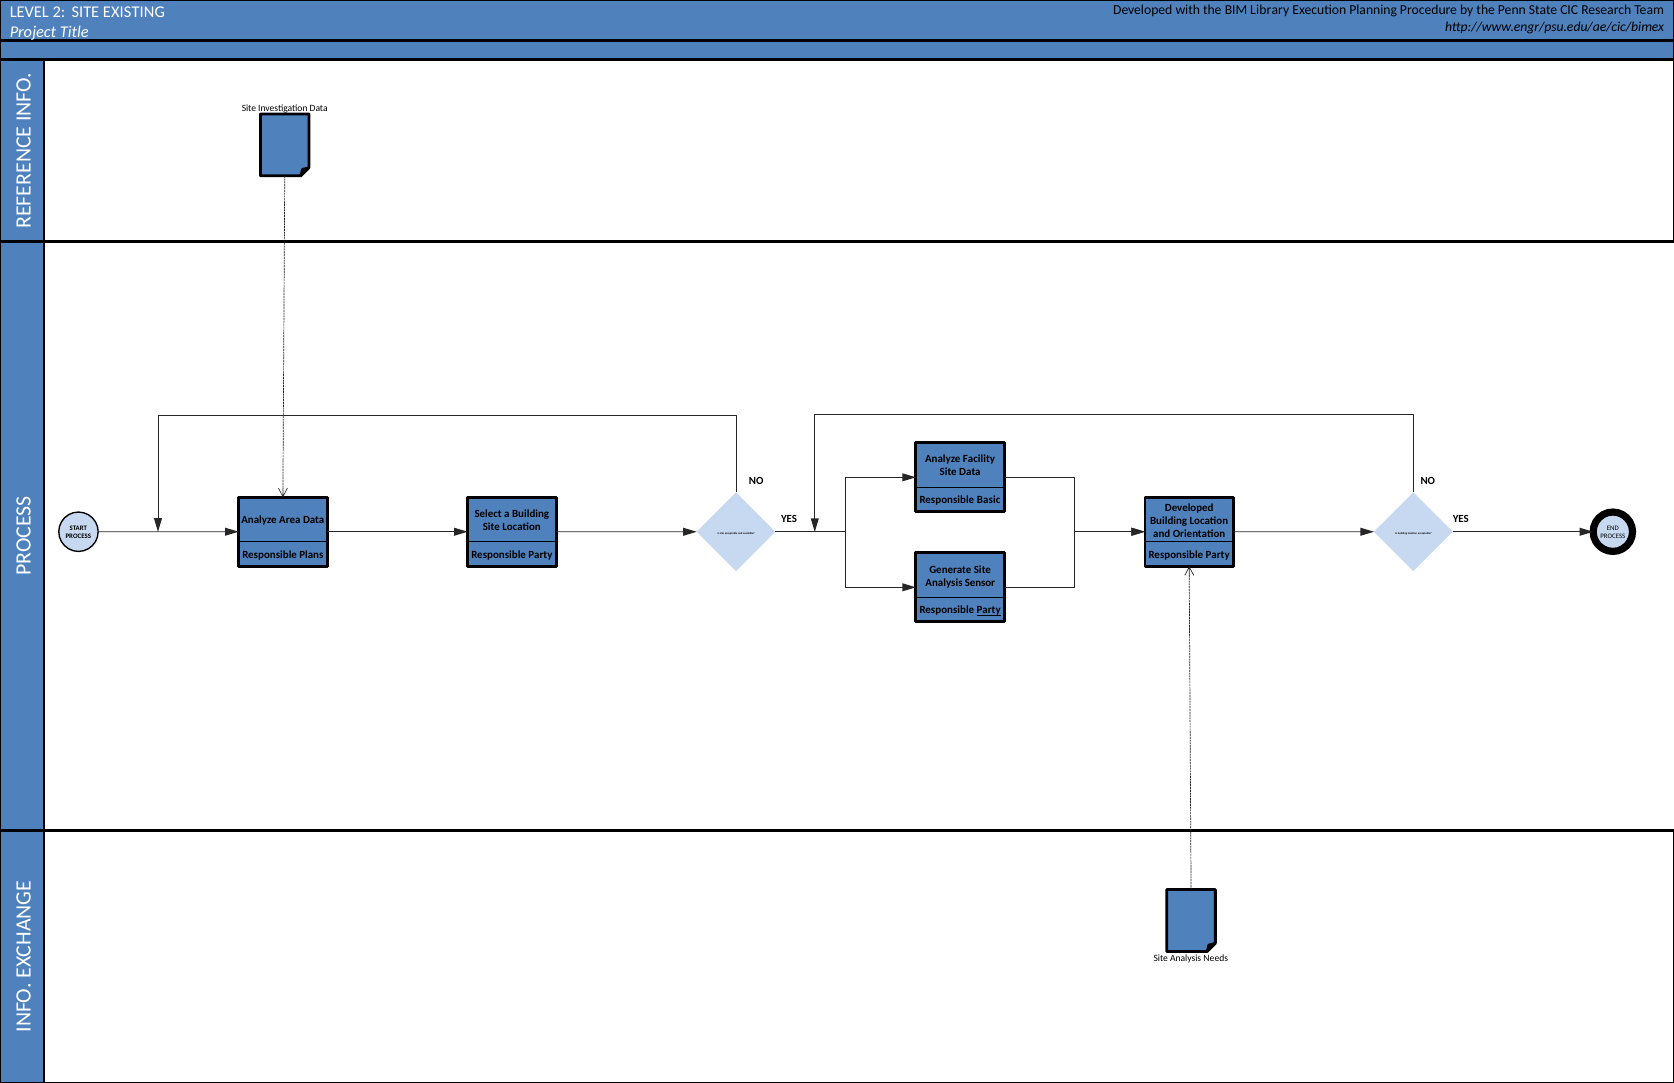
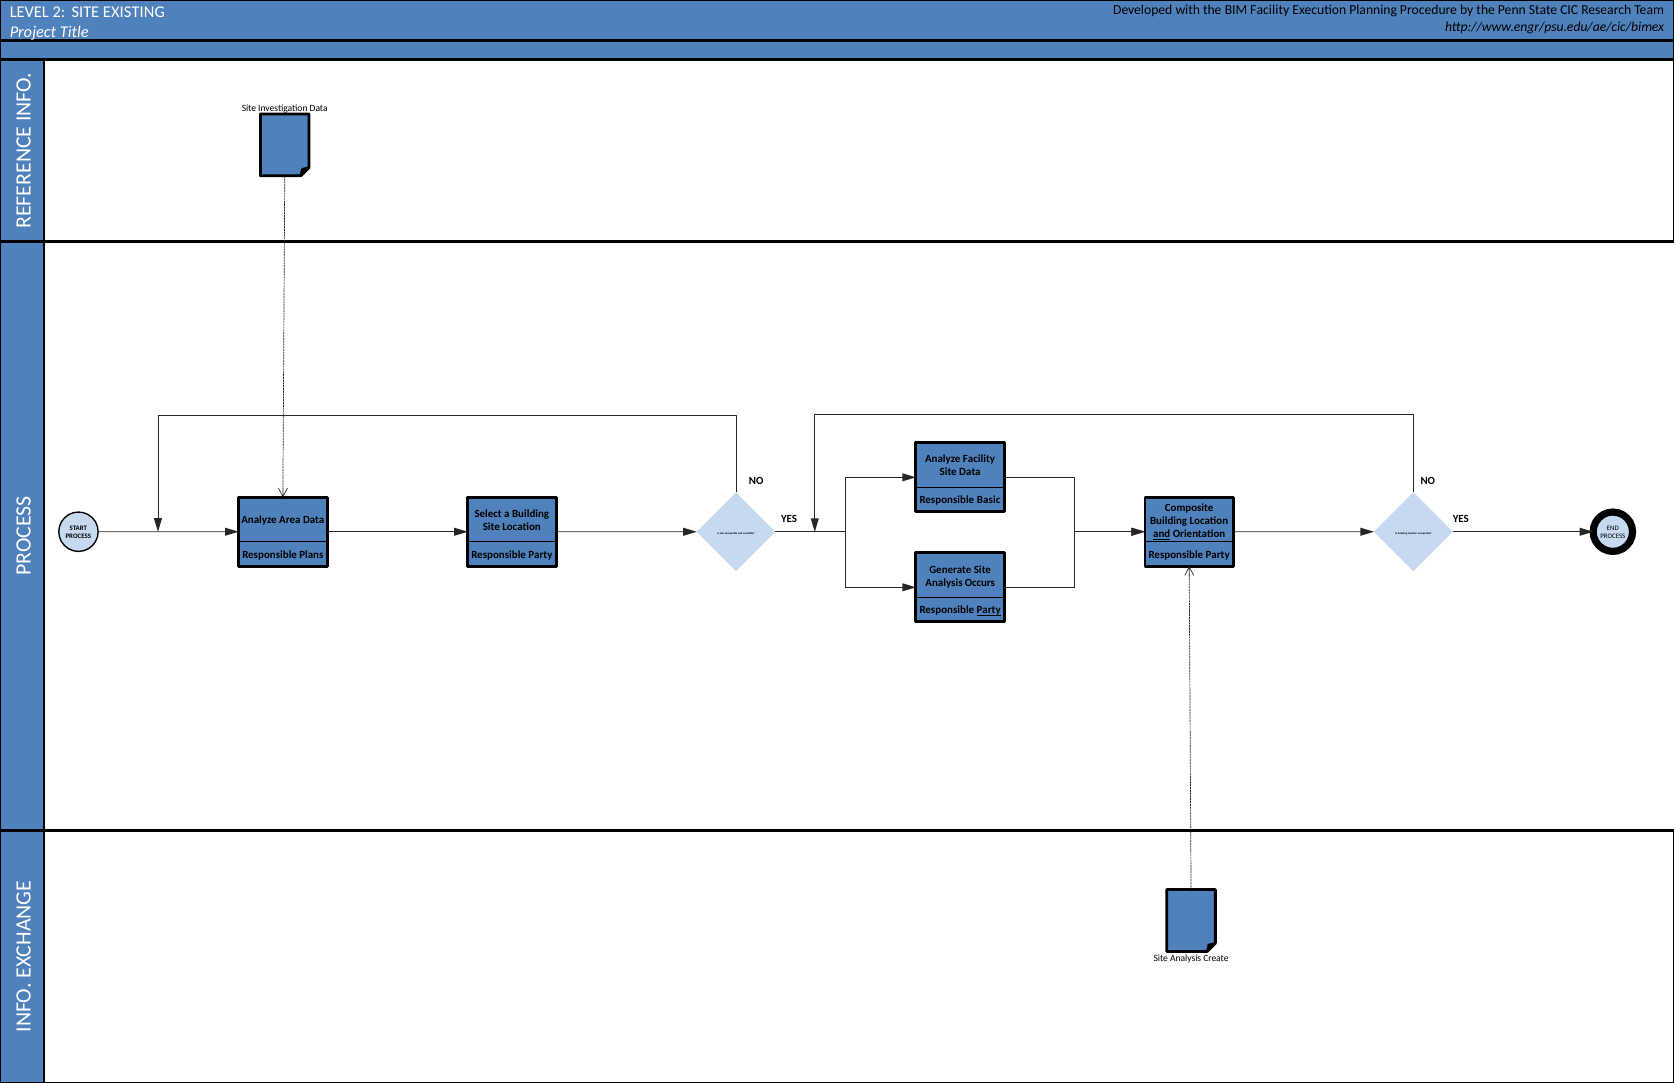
Library: Library -> Facility (1270, 10)
Developed: Developed -> Composite (1189, 508)
and underline: none -> present (1162, 534)
Sensor: Sensor -> Occurs (980, 583)
Needs: Needs -> Create (1216, 958)
